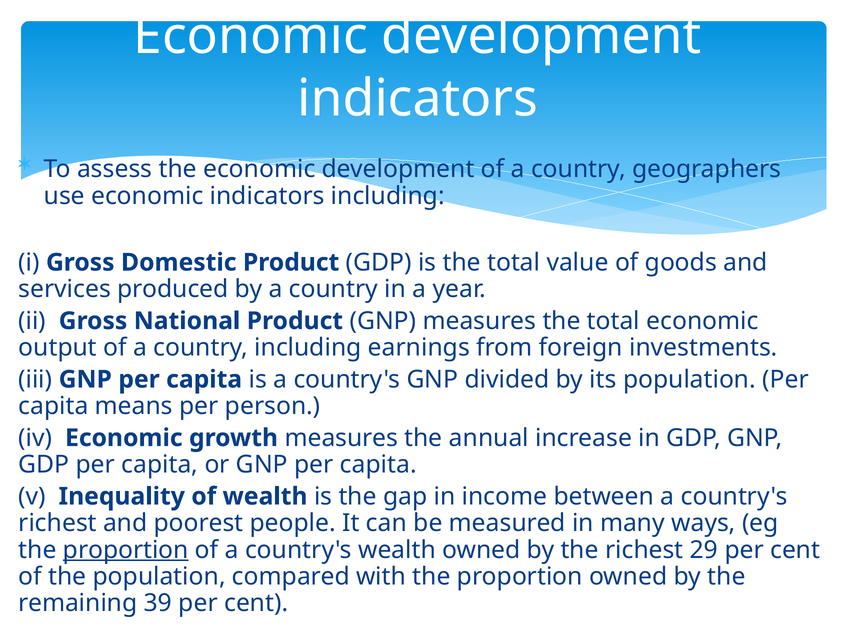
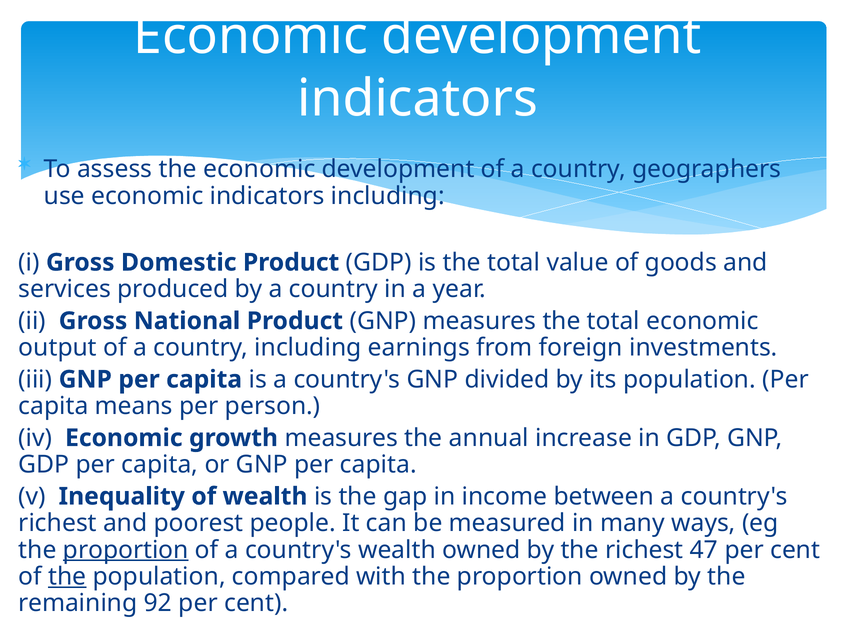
29: 29 -> 47 (704, 549)
the underline: none -> present (67, 576)
39: 39 -> 92 (158, 603)
